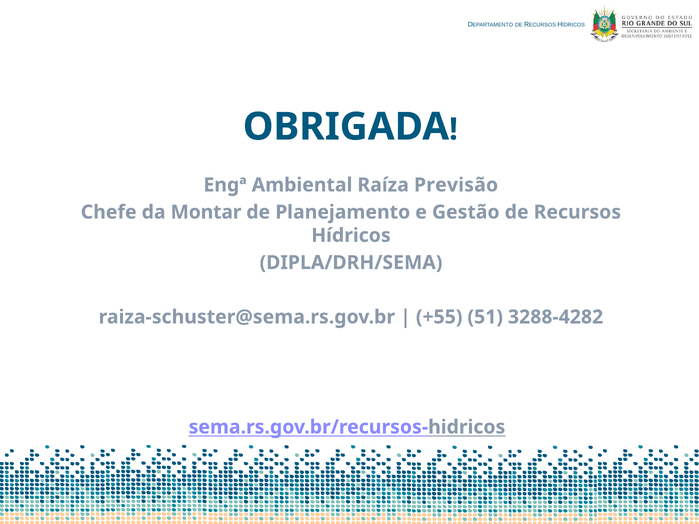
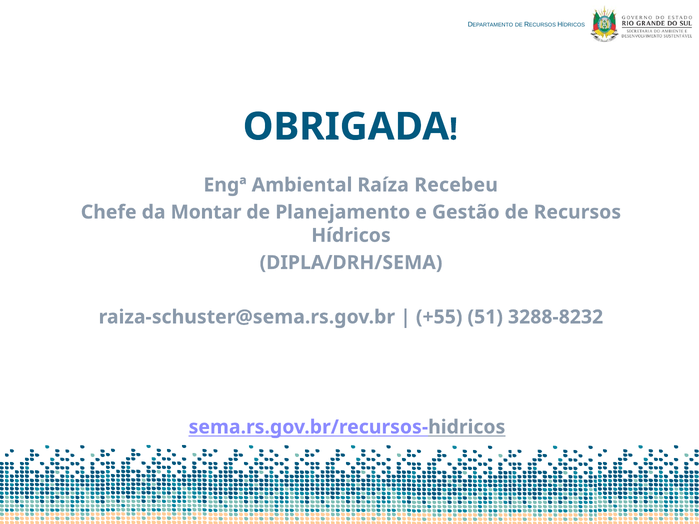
Previsão: Previsão -> Recebeu (456, 185)
3288-4282: 3288-4282 -> 3288-8232 (556, 317)
